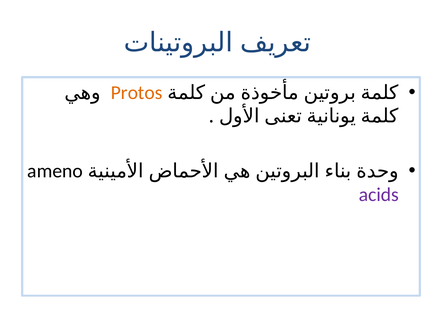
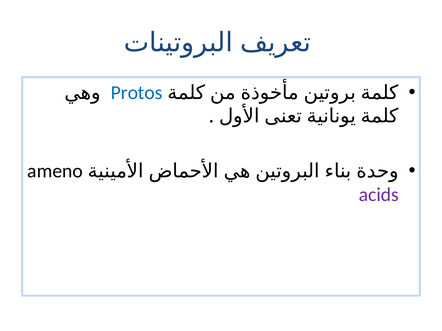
Protos colour: orange -> blue (137, 93)
